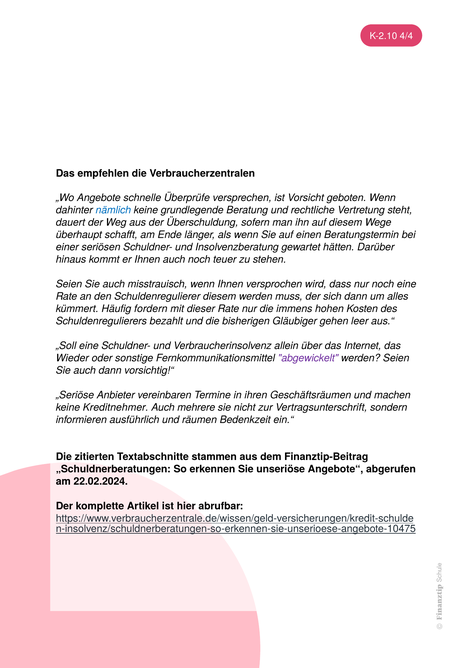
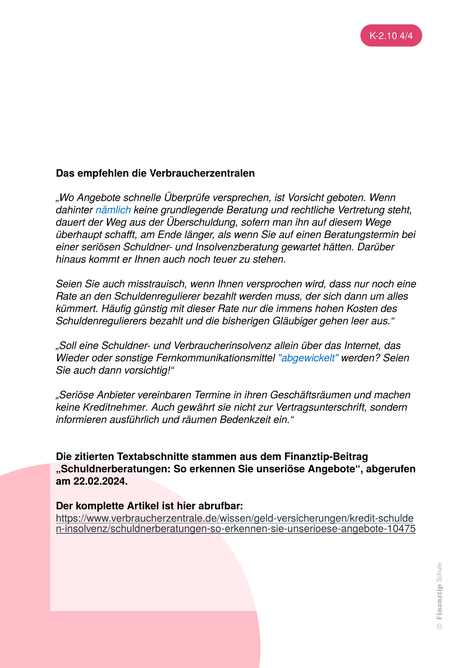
Schuldenregulierer diesem: diesem -> bezahlt (220, 296)
fordern: fordern -> günstig (151, 309)
abgewickelt colour: purple -> blue (308, 358)
mehrere: mehrere -> gewährt (196, 407)
